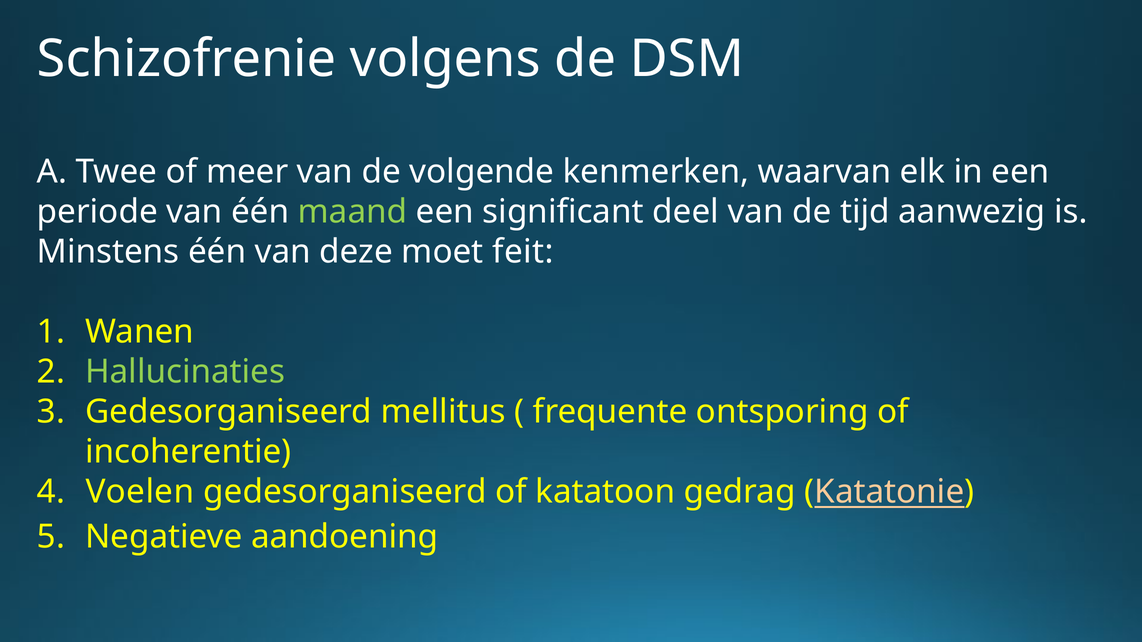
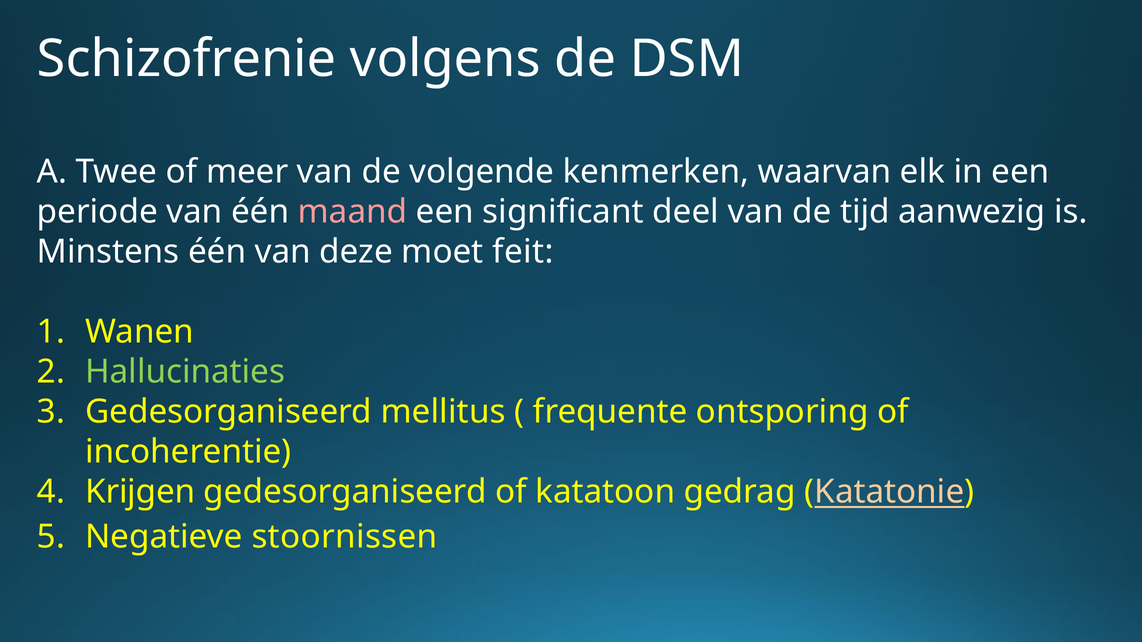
maand colour: light green -> pink (353, 212)
Voelen: Voelen -> Krijgen (140, 492)
aandoening: aandoening -> stoornissen (344, 537)
